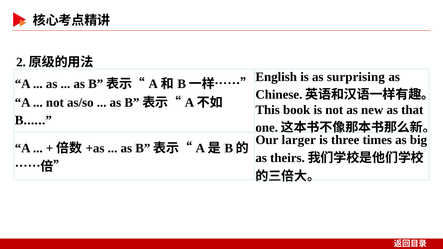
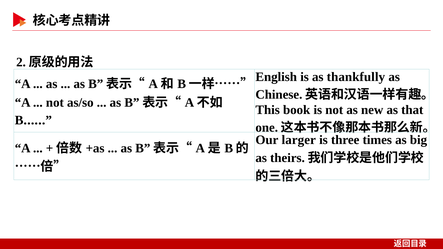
surprising: surprising -> thankfully (356, 77)
